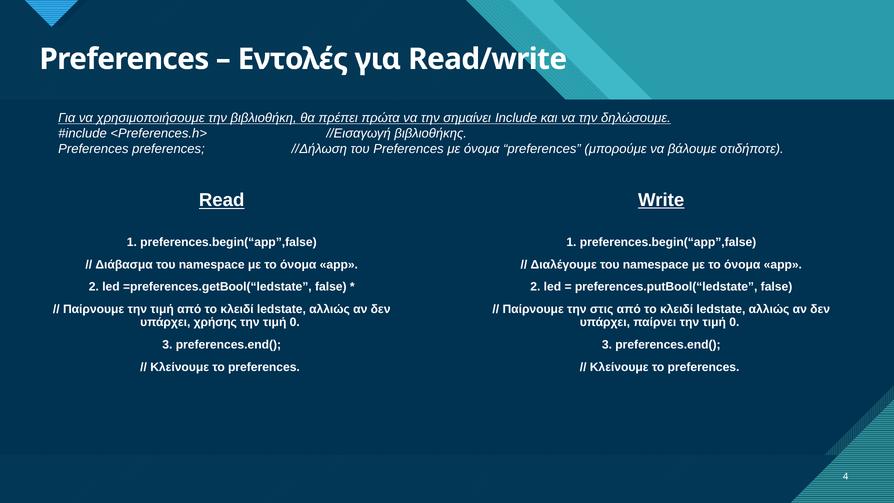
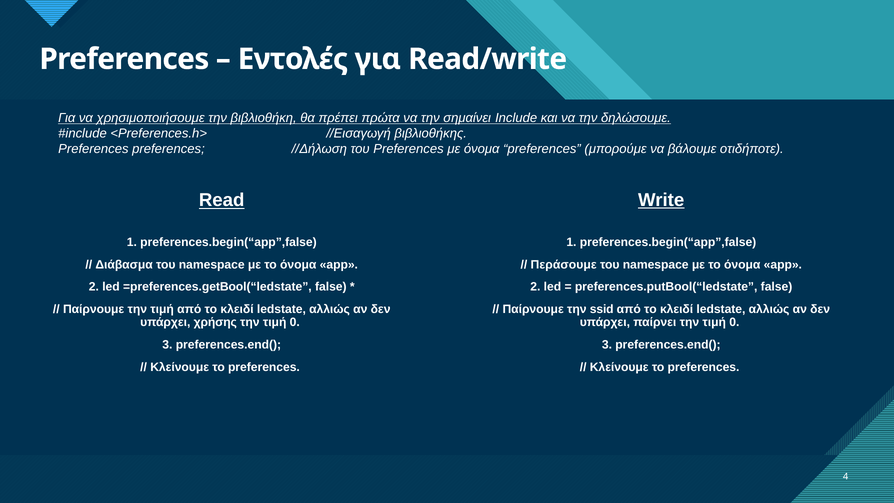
Διαλέγουμε: Διαλέγουμε -> Περάσουμε (564, 264)
στις: στις -> ssid (602, 309)
